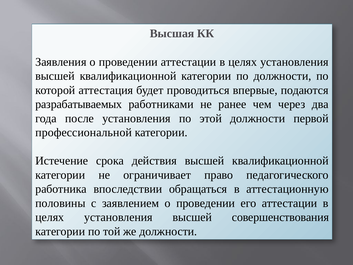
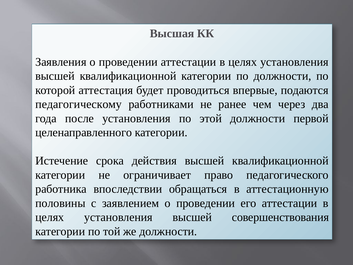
разрабатываемых: разрабатываемых -> педагогическому (79, 104)
профессиональной: профессиональной -> целенаправленного (84, 132)
